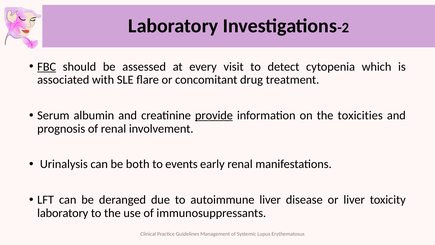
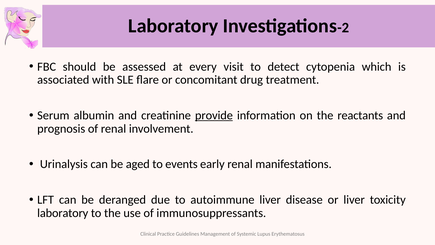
FBC underline: present -> none (47, 67)
toxicities: toxicities -> reactants (360, 115)
both: both -> aged (138, 164)
